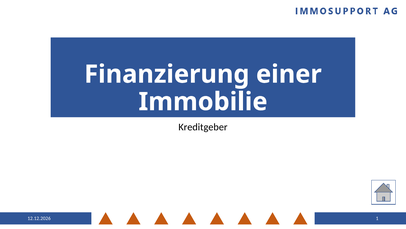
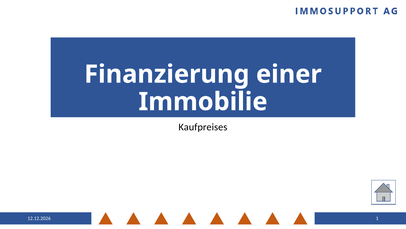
Kreditgeber: Kreditgeber -> Kaufpreises (203, 127)
